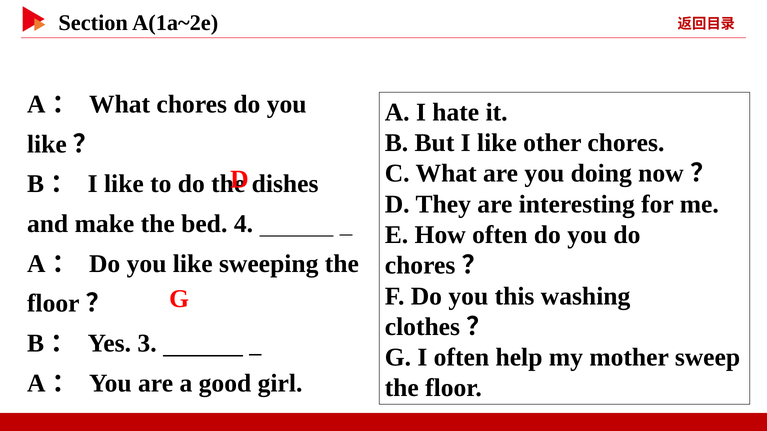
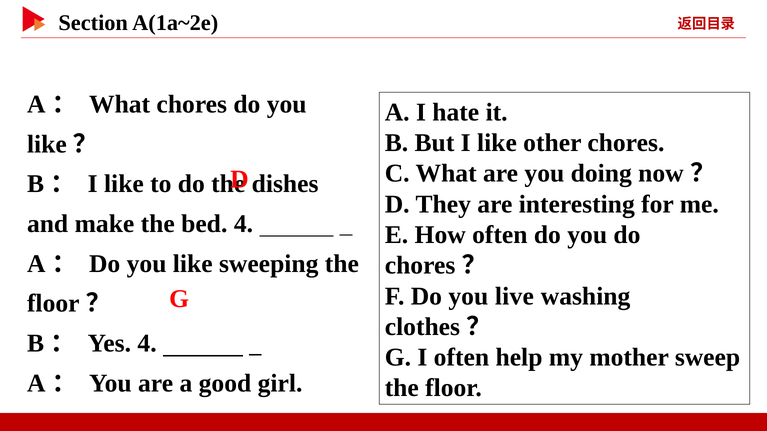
this: this -> live (514, 296)
Yes 3: 3 -> 4 (147, 344)
